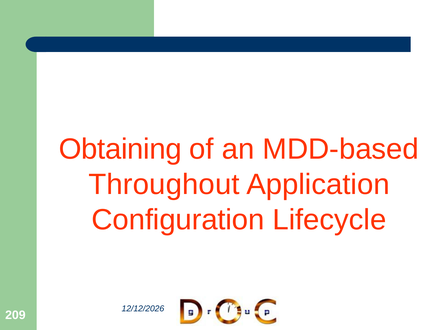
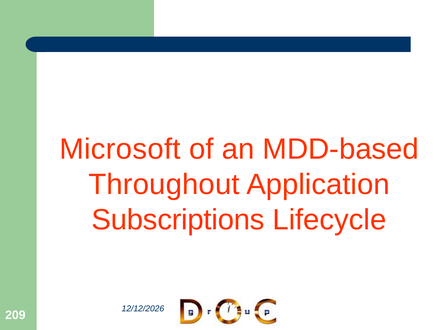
Obtaining: Obtaining -> Microsoft (120, 149)
Configuration: Configuration -> Subscriptions (178, 220)
